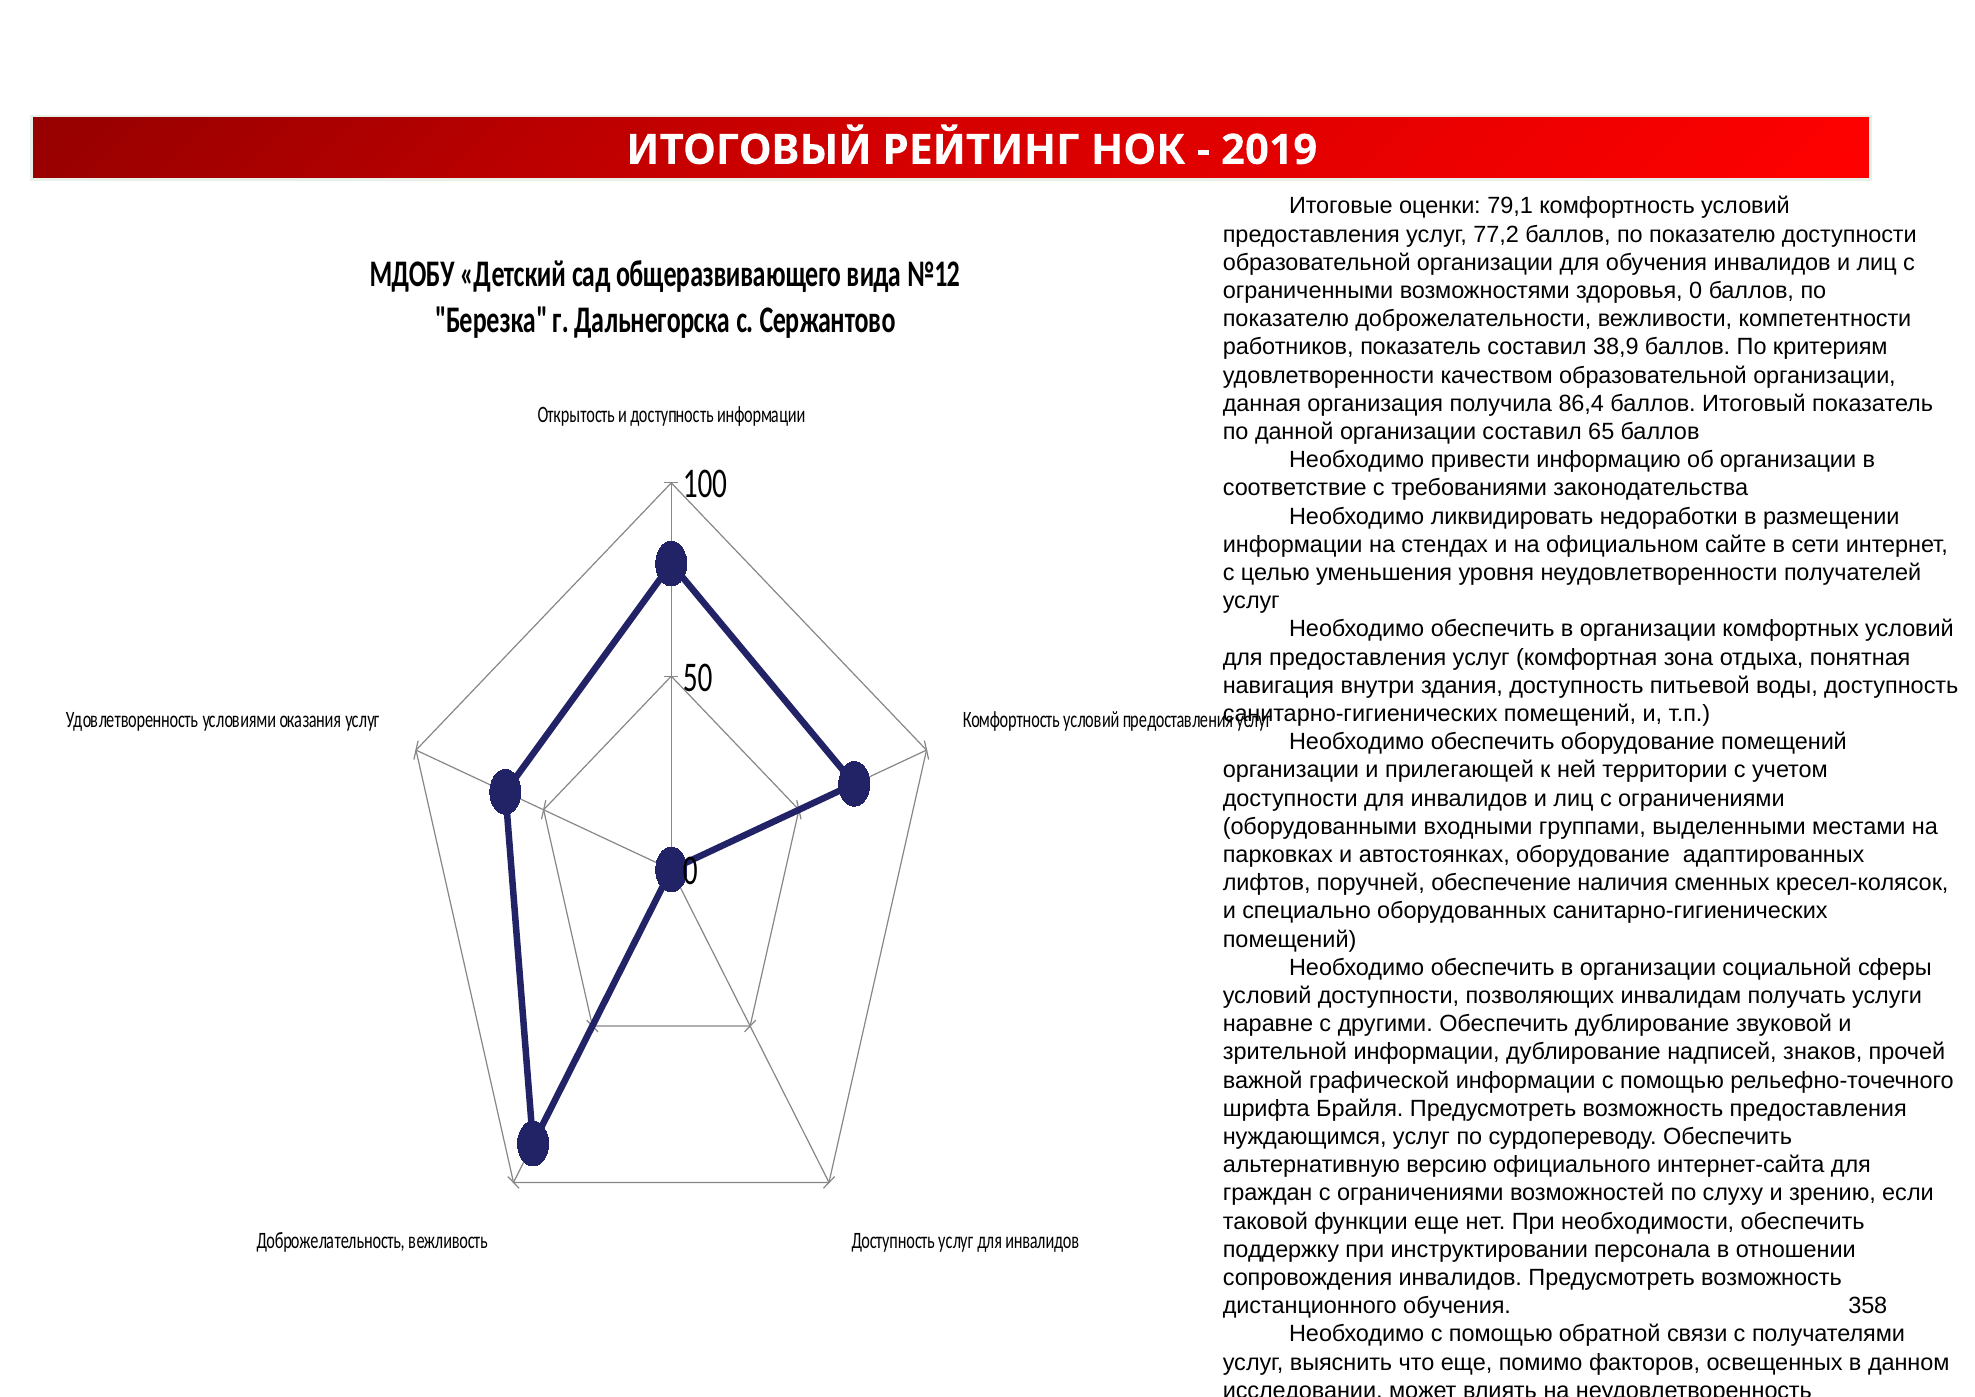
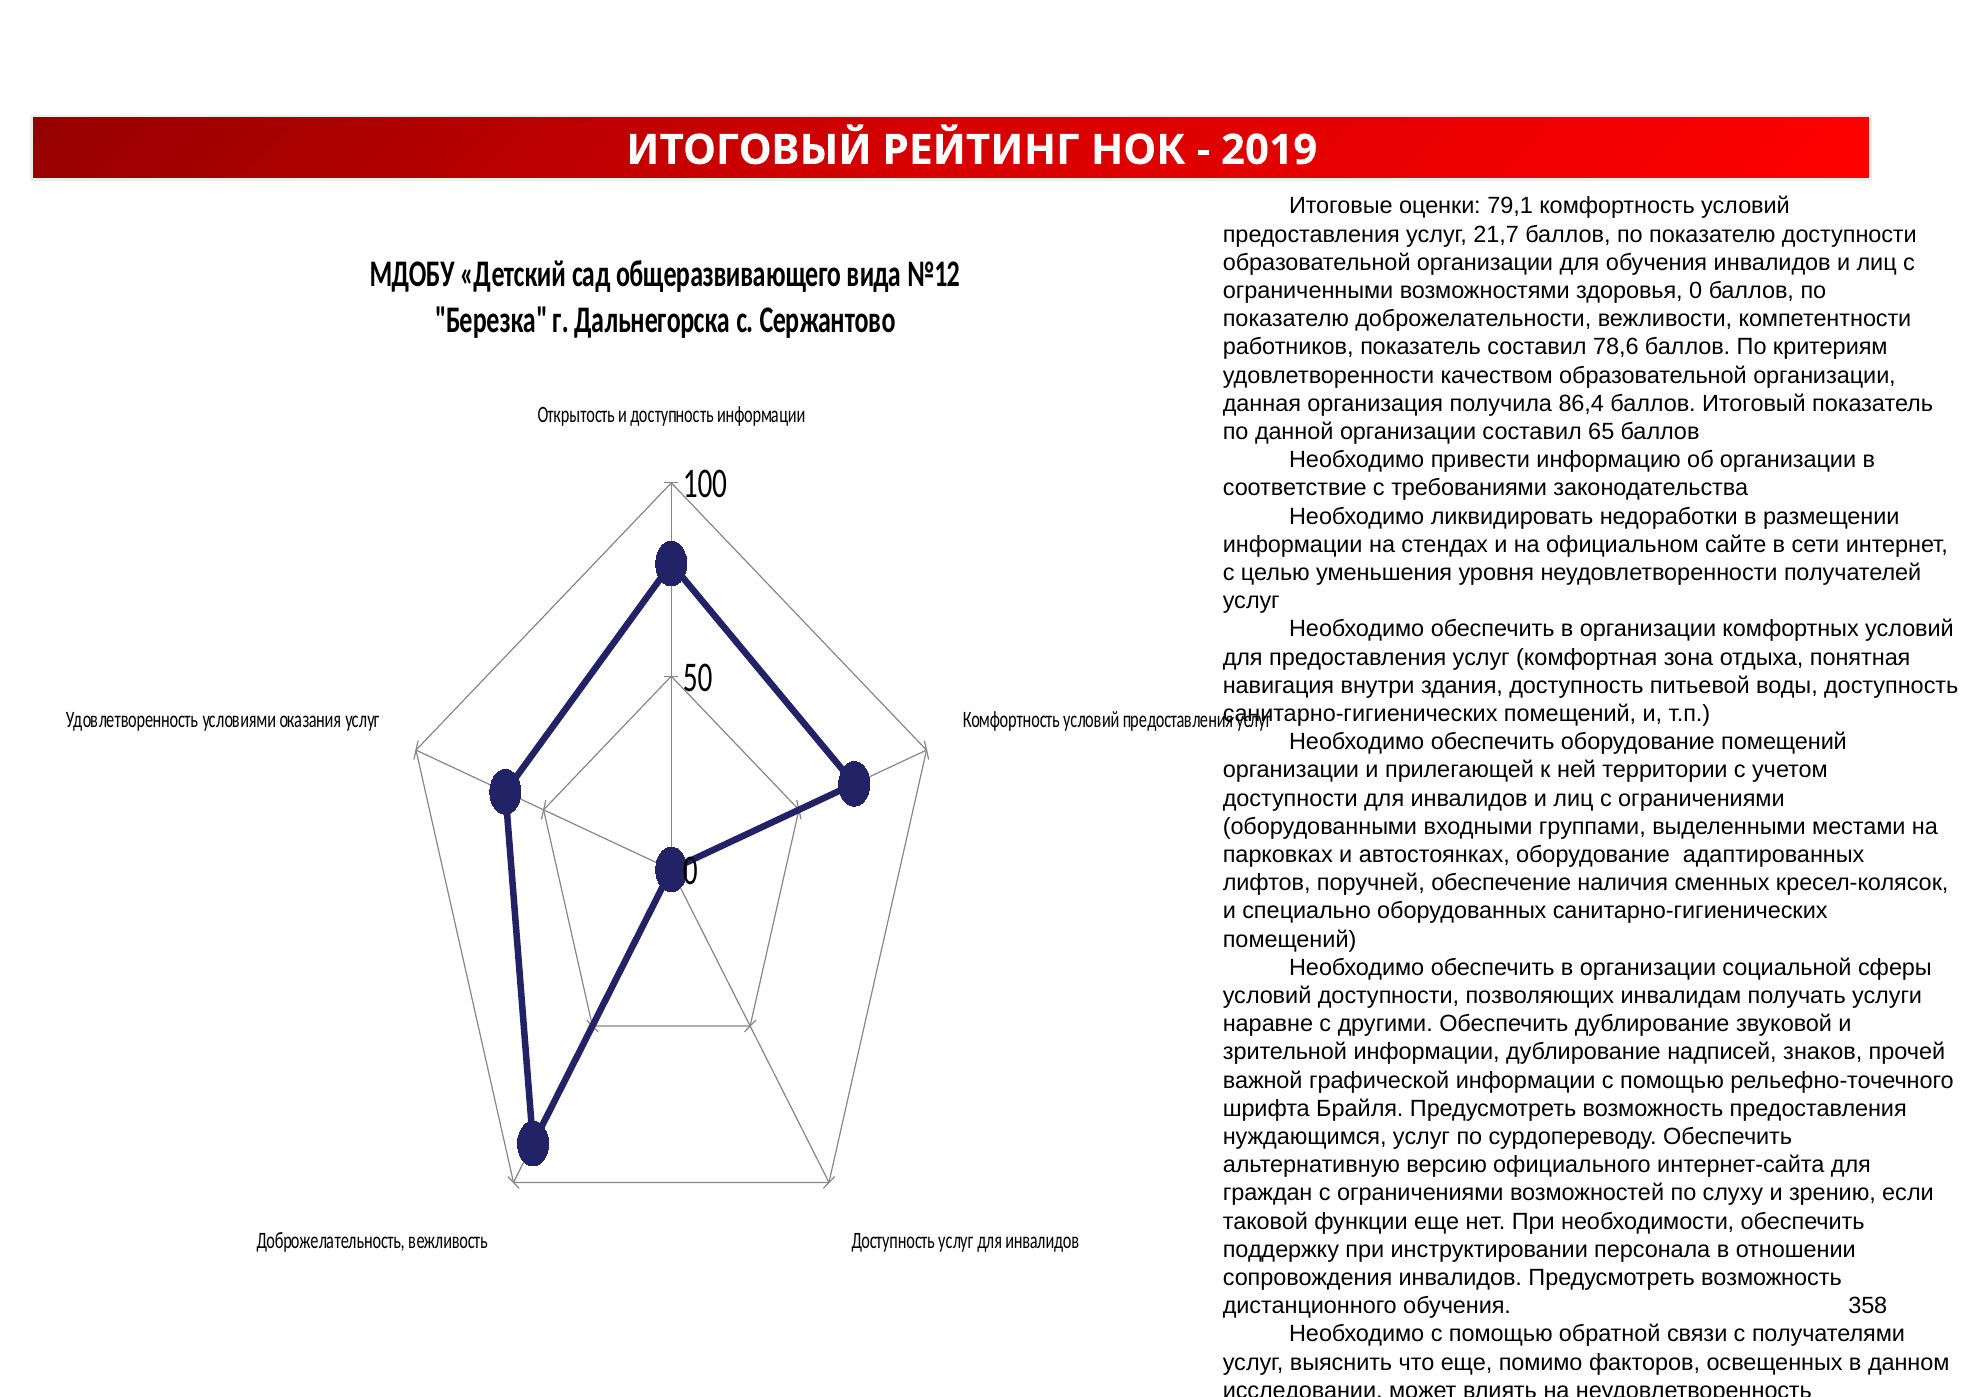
77,2: 77,2 -> 21,7 (1496, 234)
38,9: 38,9 -> 78,6 (1616, 347)
